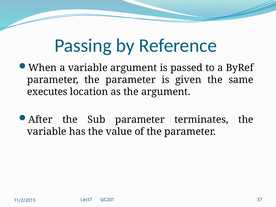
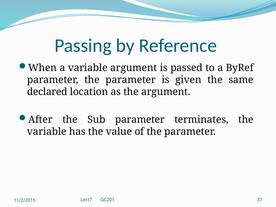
executes: executes -> declared (47, 92)
